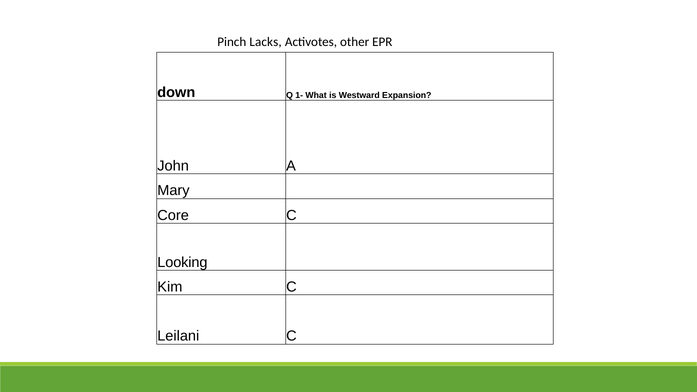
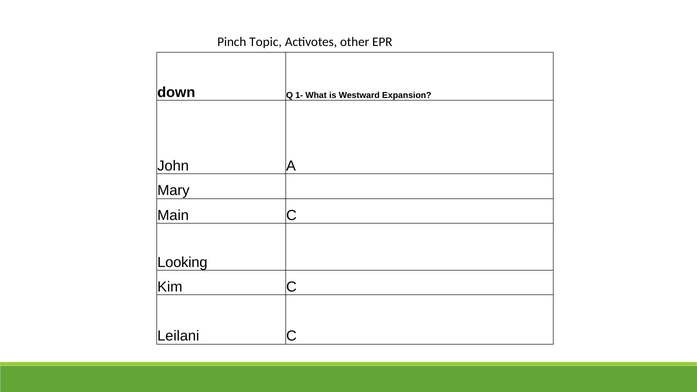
Lacks: Lacks -> Topic (266, 42)
Core: Core -> Main (173, 215)
